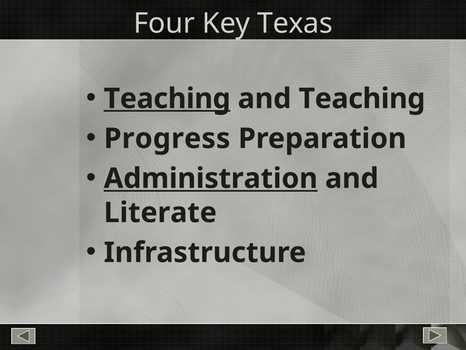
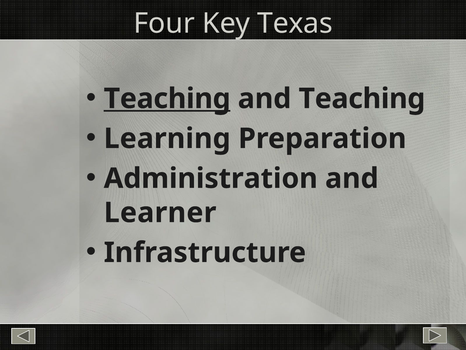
Progress: Progress -> Learning (167, 138)
Administration underline: present -> none (211, 178)
Literate: Literate -> Learner (160, 212)
